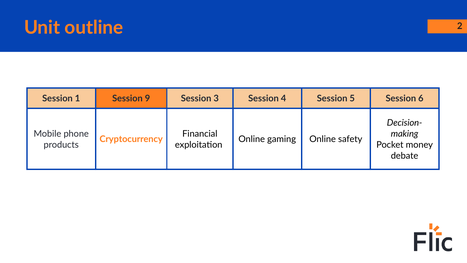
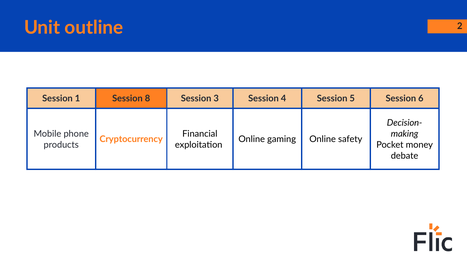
9: 9 -> 8 (147, 99)
